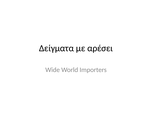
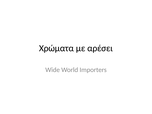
Δείγματα: Δείγματα -> Χρώματα (56, 48)
